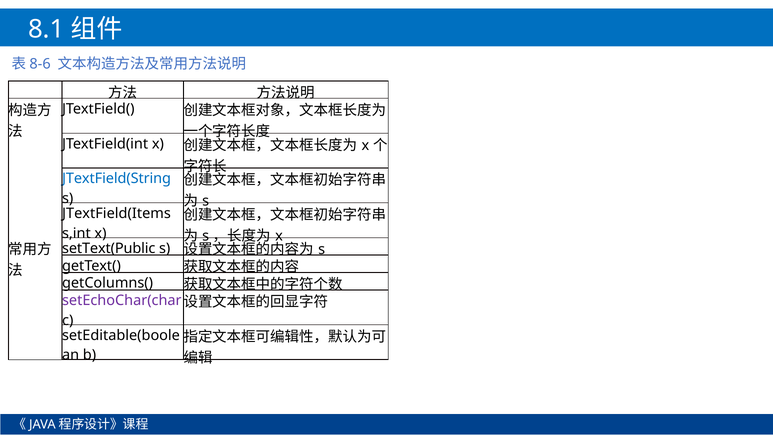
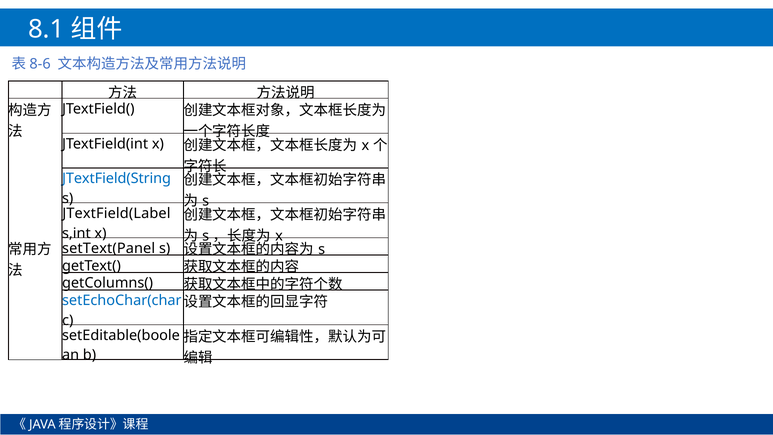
JTextField(Items: JTextField(Items -> JTextField(Label (116, 213)
setText(Public: setText(Public -> setText(Panel (109, 248)
setEchoChar(char colour: purple -> blue (122, 300)
